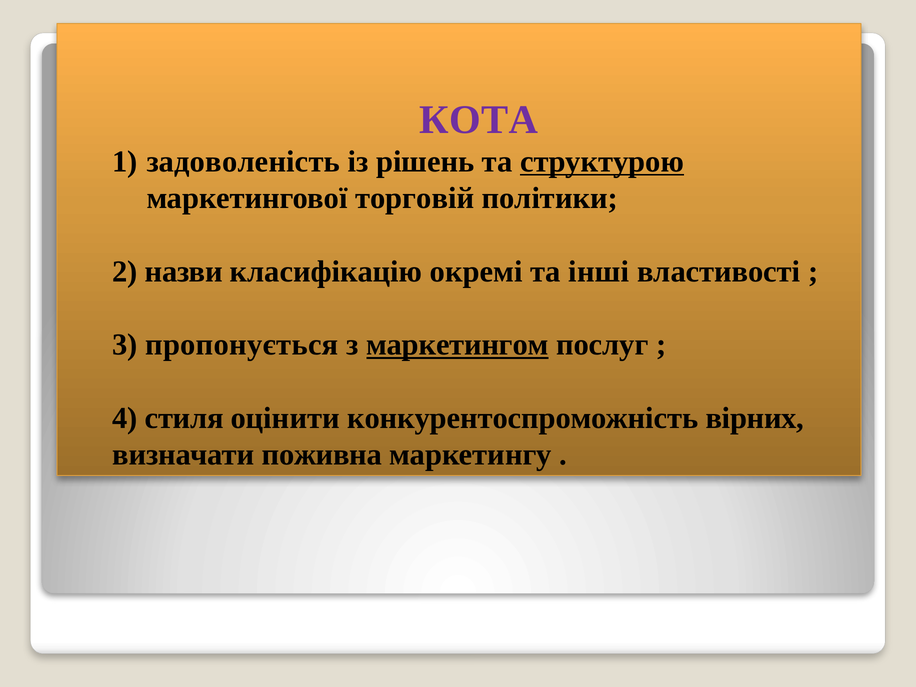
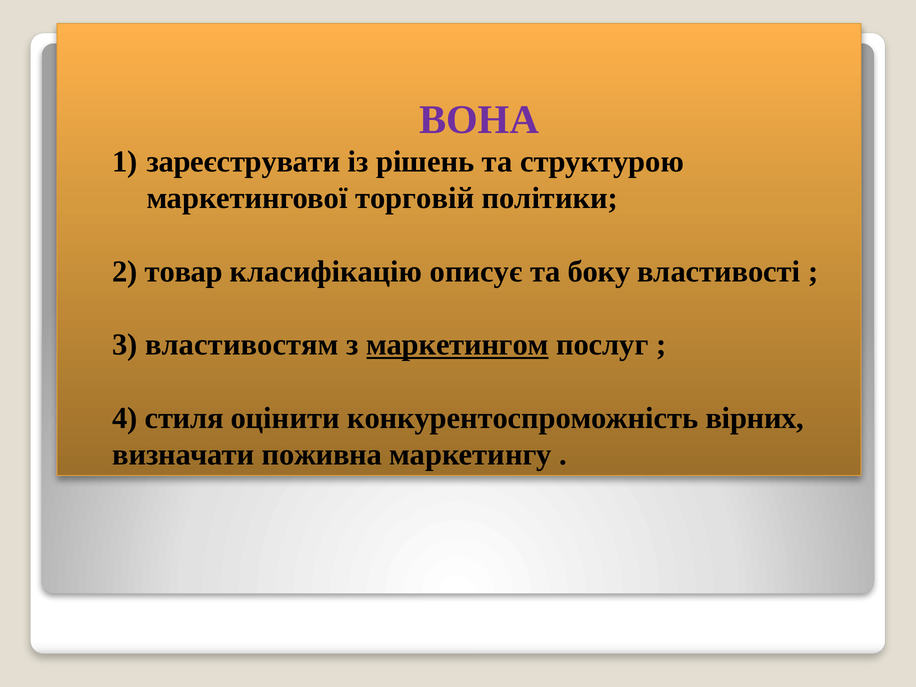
КОТА: КОТА -> ВОНА (479, 120)
задоволеність: задоволеність -> зареєструвати (243, 162)
структурою underline: present -> none (602, 162)
назви: назви -> товар (184, 272)
окремі: окремі -> описує (476, 272)
інші: інші -> боку (599, 272)
пропонується: пропонується -> властивостям (242, 345)
